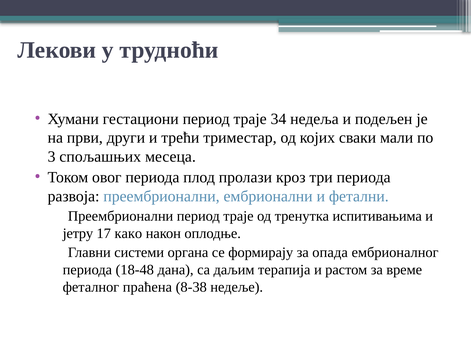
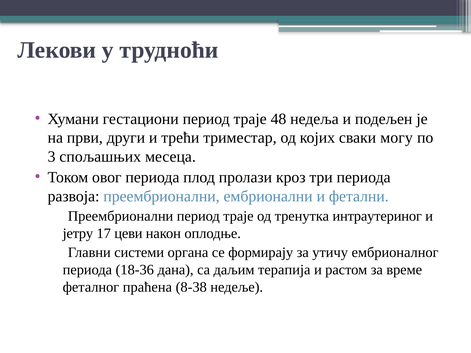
34: 34 -> 48 (278, 119)
мали: мали -> могу (397, 138)
испитивањима: испитивањима -> интраутериног (377, 216)
како: како -> цеви (128, 234)
опада: опада -> утичу (330, 253)
18-48: 18-48 -> 18-36 (135, 270)
